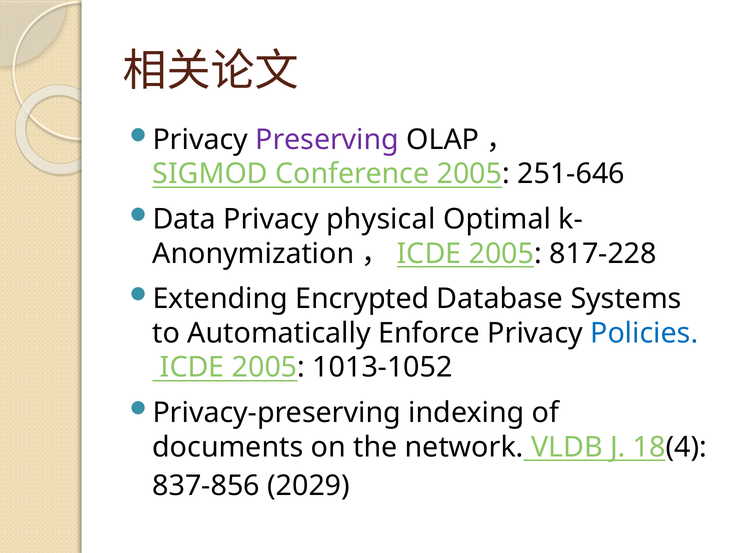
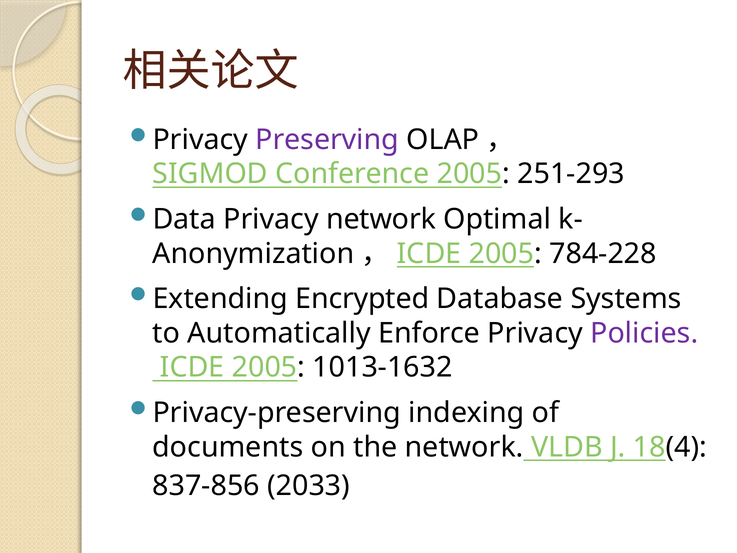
251-646: 251-646 -> 251-293 (571, 174)
Privacy physical: physical -> network (381, 219)
817-228: 817-228 -> 784-228 (603, 253)
Policies colour: blue -> purple (644, 333)
1013-1052: 1013-1052 -> 1013-1632 (383, 367)
2029: 2029 -> 2033 (309, 486)
